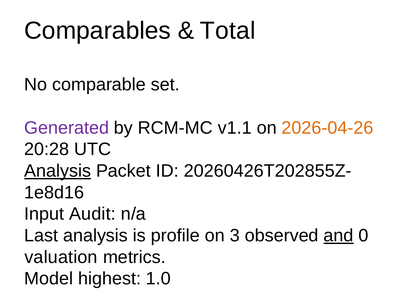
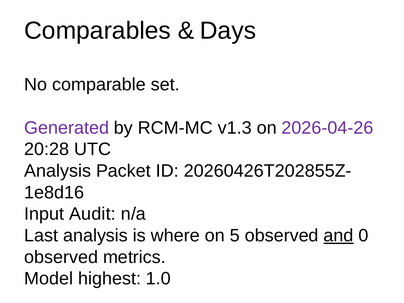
Total: Total -> Days (228, 31)
v1.1: v1.1 -> v1.3 (235, 128)
2026-04-26 colour: orange -> purple (328, 128)
Analysis underline: present -> none (58, 171)
profile: profile -> where (175, 236)
3: 3 -> 5 (235, 236)
valuation: valuation -> observed (61, 257)
